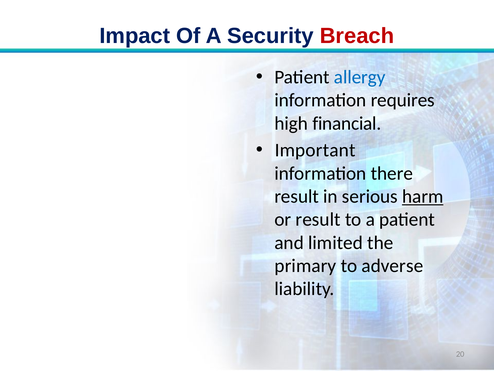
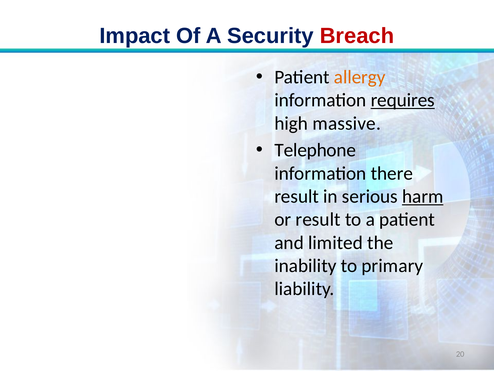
allergy colour: blue -> orange (360, 77)
requires underline: none -> present (403, 100)
financial: financial -> massive (347, 123)
Important: Important -> Telephone (315, 150)
primary: primary -> inability (305, 265)
adverse: adverse -> primary (392, 265)
